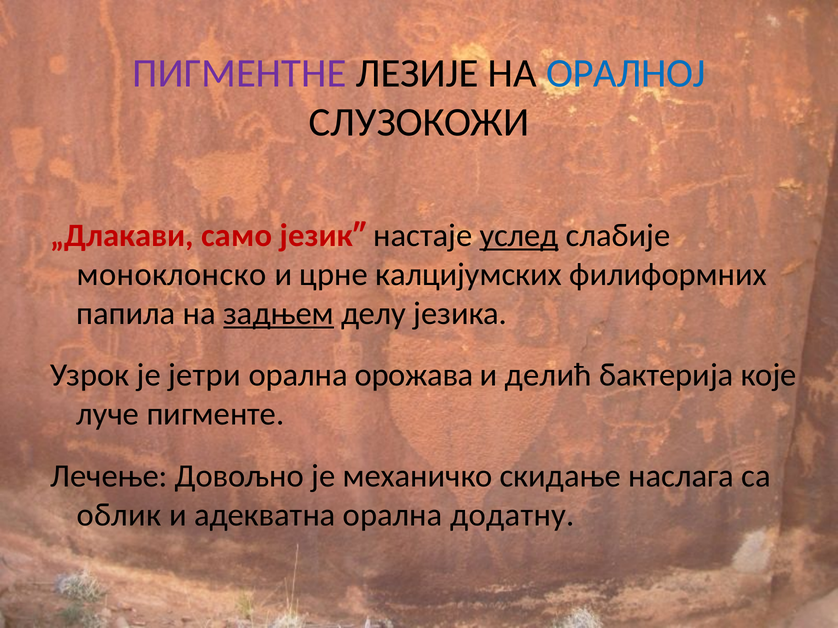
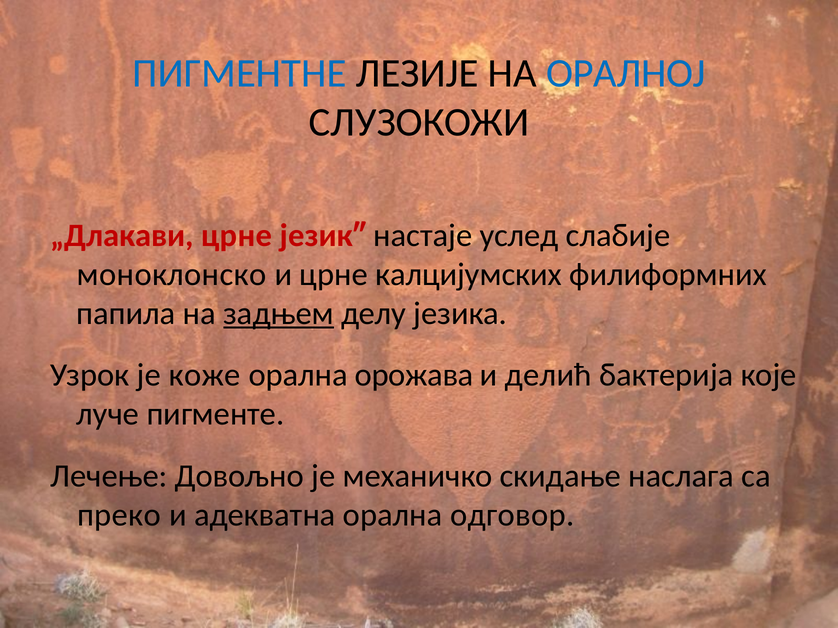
ПИГМЕНТНЕ colour: purple -> blue (239, 73)
„Длакави само: само -> црне (237, 235)
услед underline: present -> none (519, 235)
јетри: јетри -> коже (205, 375)
облик: облик -> преко (119, 515)
додатну: додатну -> одговор (512, 515)
